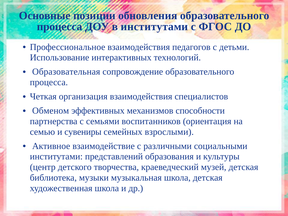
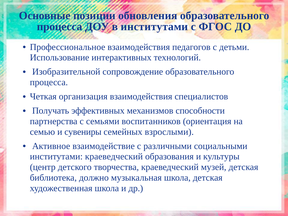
Образовательная: Образовательная -> Изобразительной (66, 72)
Обменом: Обменом -> Получать (51, 111)
институтами представлений: представлений -> краеведческий (114, 157)
музыки: музыки -> должно (94, 178)
